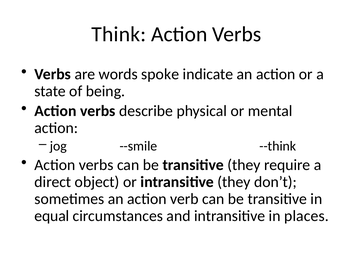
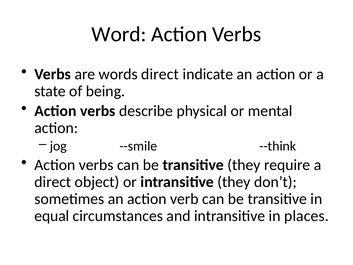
Think: Think -> Word (119, 34)
words spoke: spoke -> direct (160, 74)
